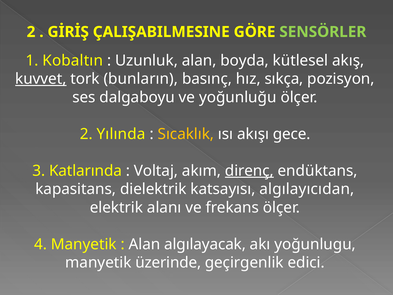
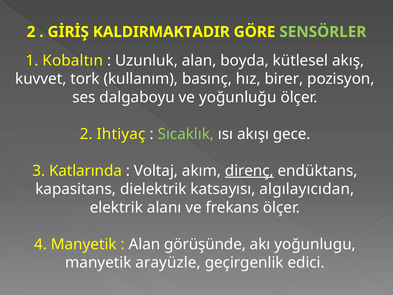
ÇALIŞABILMESINE: ÇALIŞABILMESINE -> KALDIRMAKTADIR (161, 32)
kuvvet underline: present -> none (41, 79)
bunların: bunların -> kullanım (141, 79)
sıkça: sıkça -> birer (284, 79)
Yılında: Yılında -> Ihtiyaç (121, 134)
Sıcaklık colour: yellow -> light green (186, 134)
algılayacak: algılayacak -> görüşünde (205, 244)
üzerinde: üzerinde -> arayüzle (168, 262)
